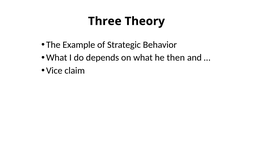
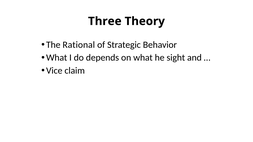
Example: Example -> Rational (79, 45)
then: then -> sight (176, 58)
